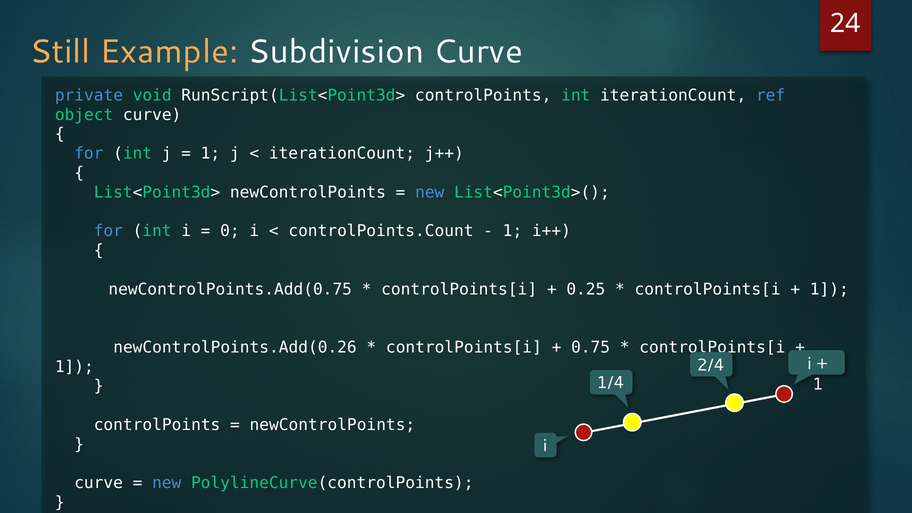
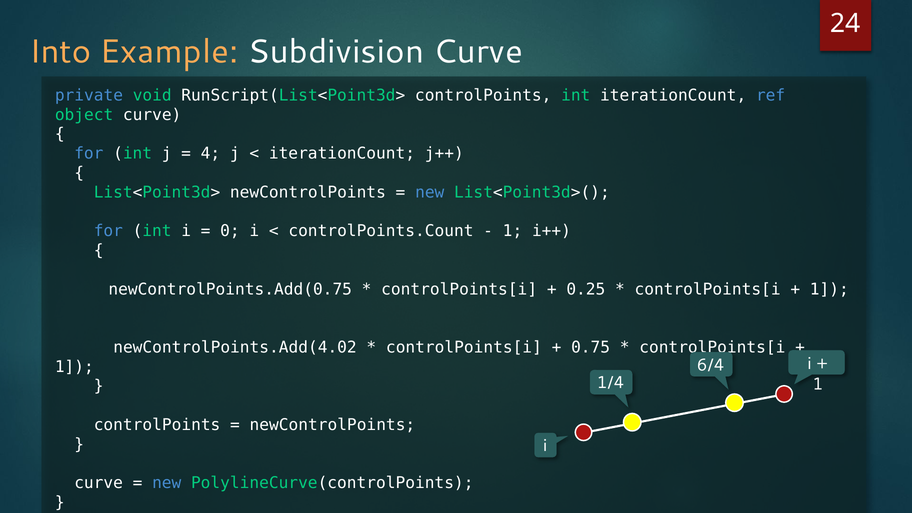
Still: Still -> Into (60, 52)
1: 1 -> 4 (210, 153)
newControlPoints.Add(0.26: newControlPoints.Add(0.26 -> newControlPoints.Add(4.02 (235, 347)
2/4: 2/4 -> 6/4 (711, 365)
